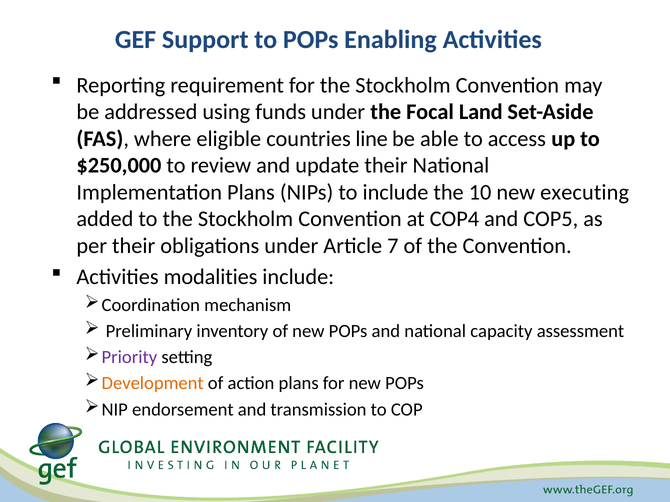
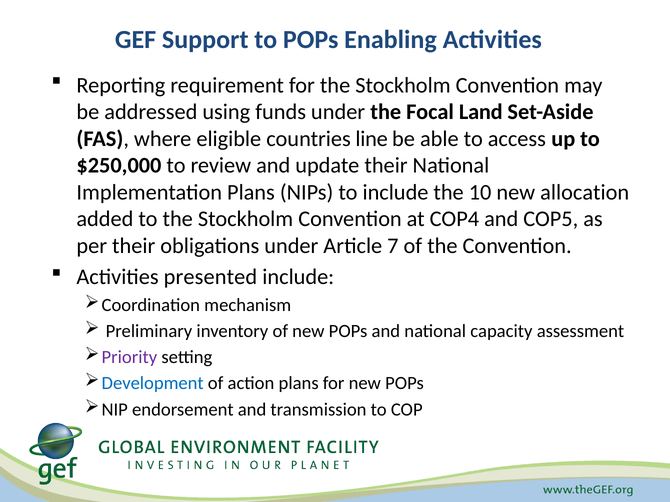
executing: executing -> allocation (585, 193)
modalities: modalities -> presented (210, 277)
Development colour: orange -> blue (153, 384)
